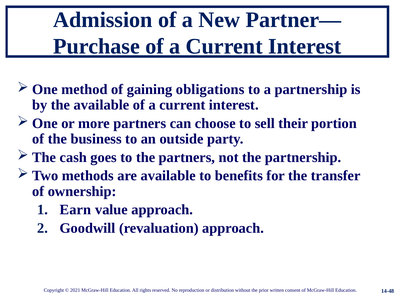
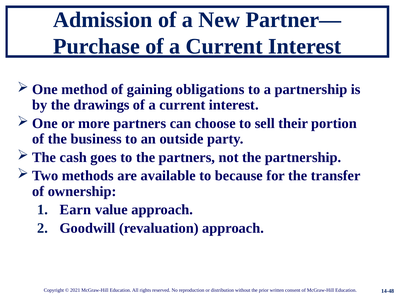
the available: available -> drawings (102, 105)
benefits: benefits -> because (239, 175)
